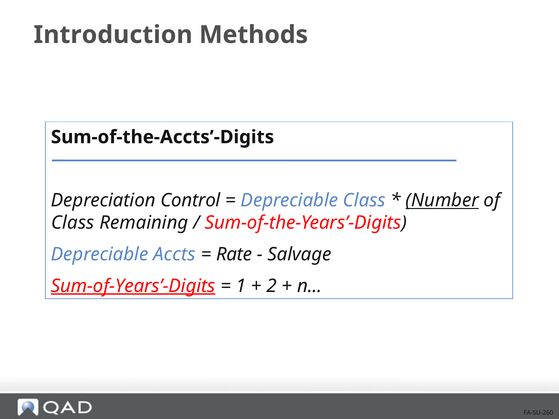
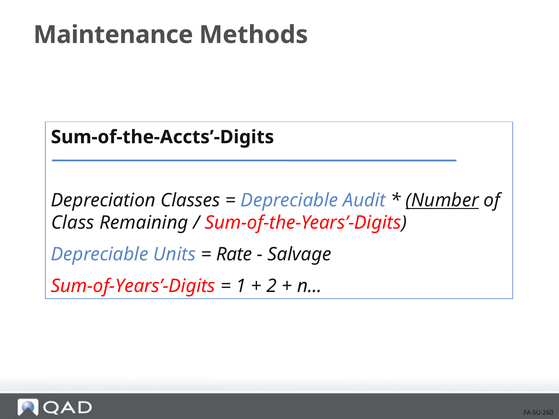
Introduction: Introduction -> Maintenance (113, 35)
Control: Control -> Classes (190, 201)
Depreciable Class: Class -> Audit (364, 201)
Accts: Accts -> Units (175, 255)
Sum-of-Years’-Digits underline: present -> none (133, 286)
